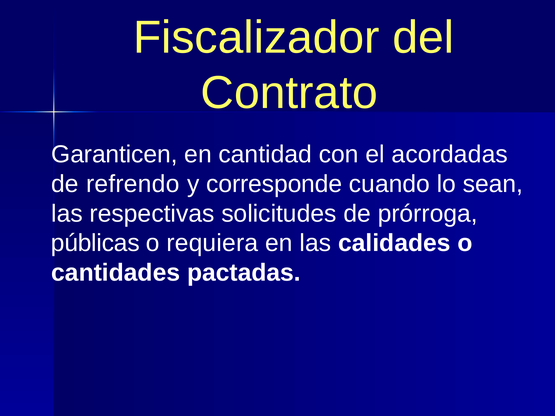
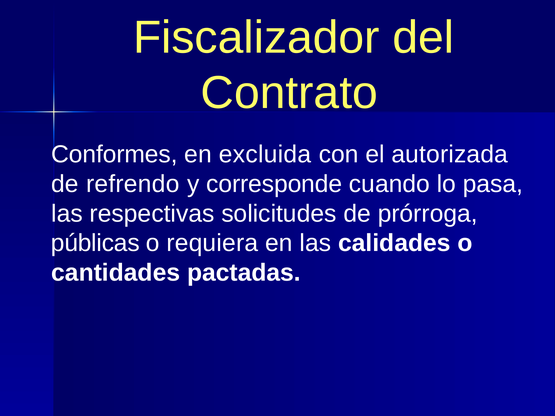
Garanticen: Garanticen -> Conformes (114, 154)
cantidad: cantidad -> excluida (265, 154)
acordadas: acordadas -> autorizada (450, 154)
sean: sean -> pasa (493, 184)
